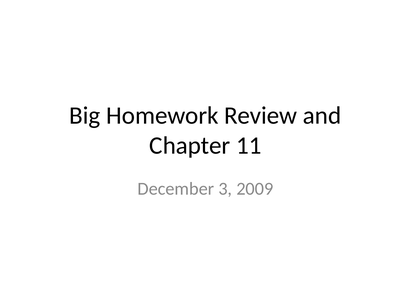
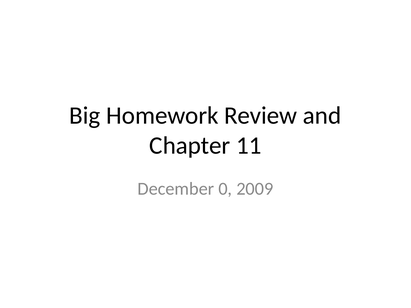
3: 3 -> 0 (225, 189)
